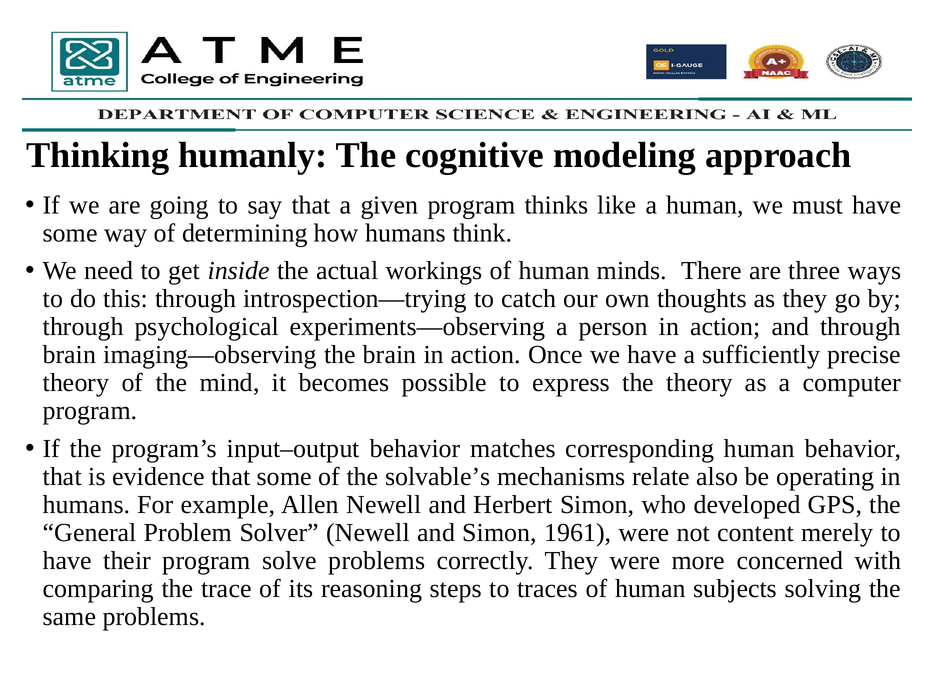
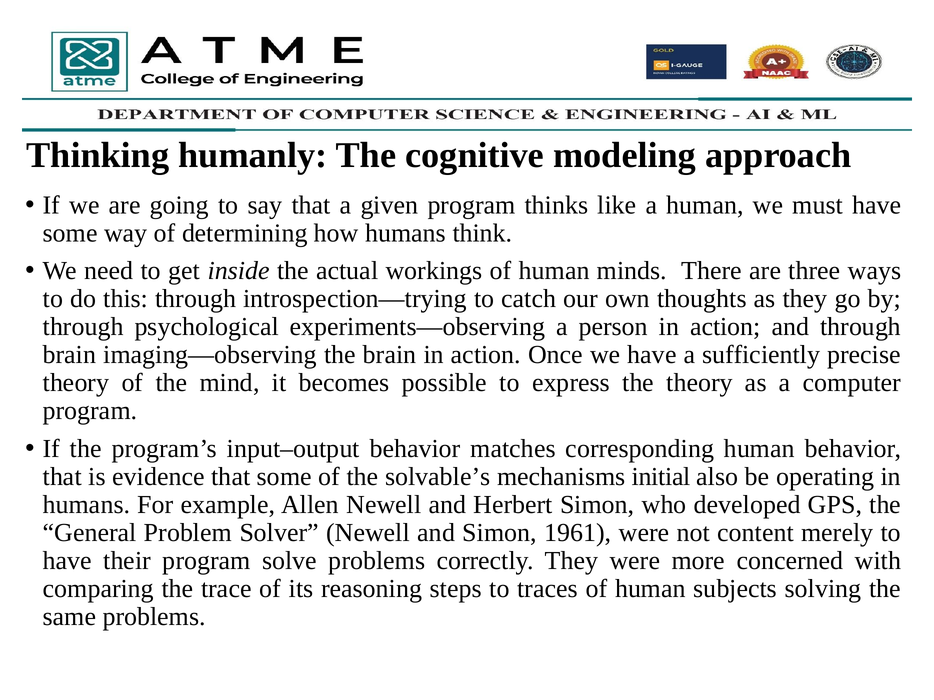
relate: relate -> initial (661, 477)
